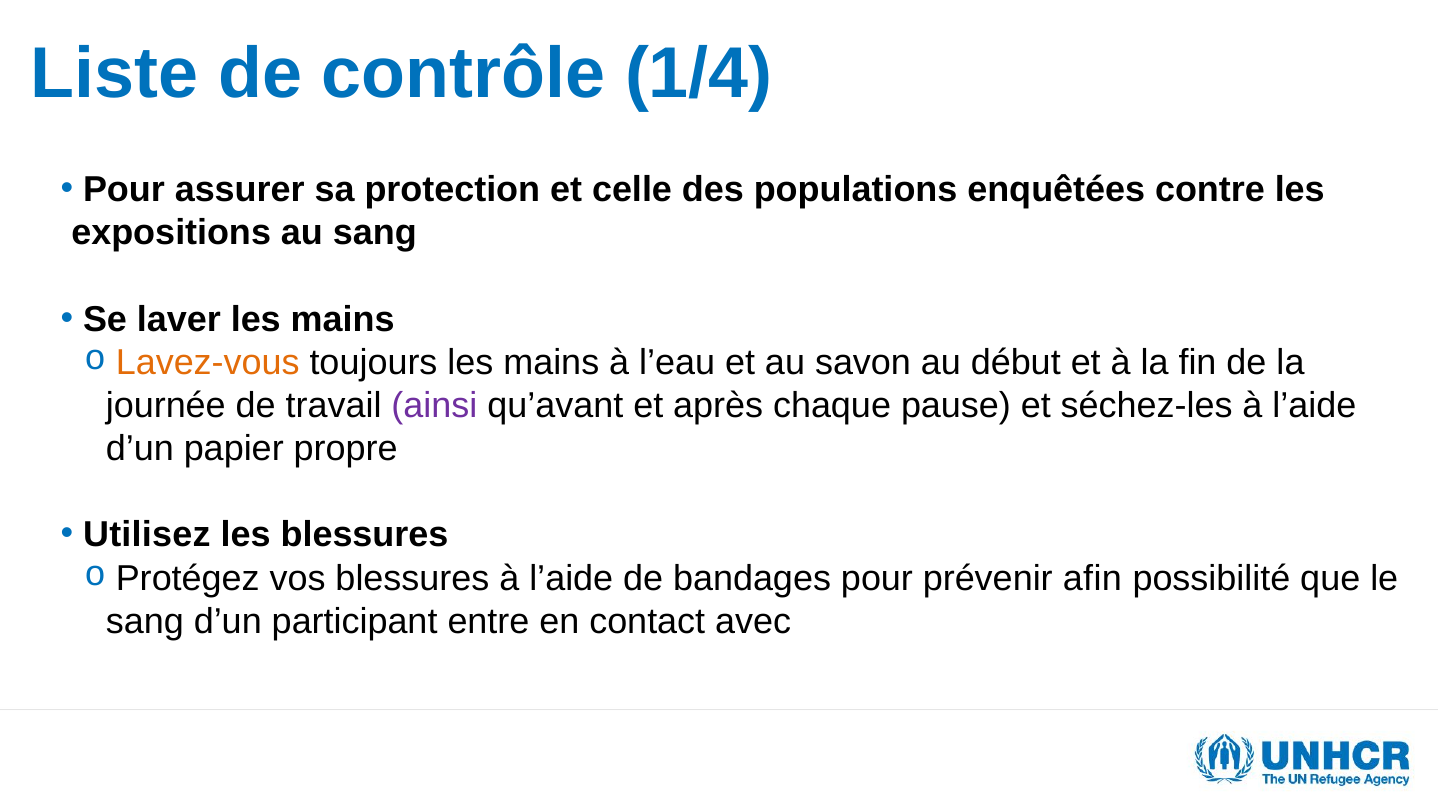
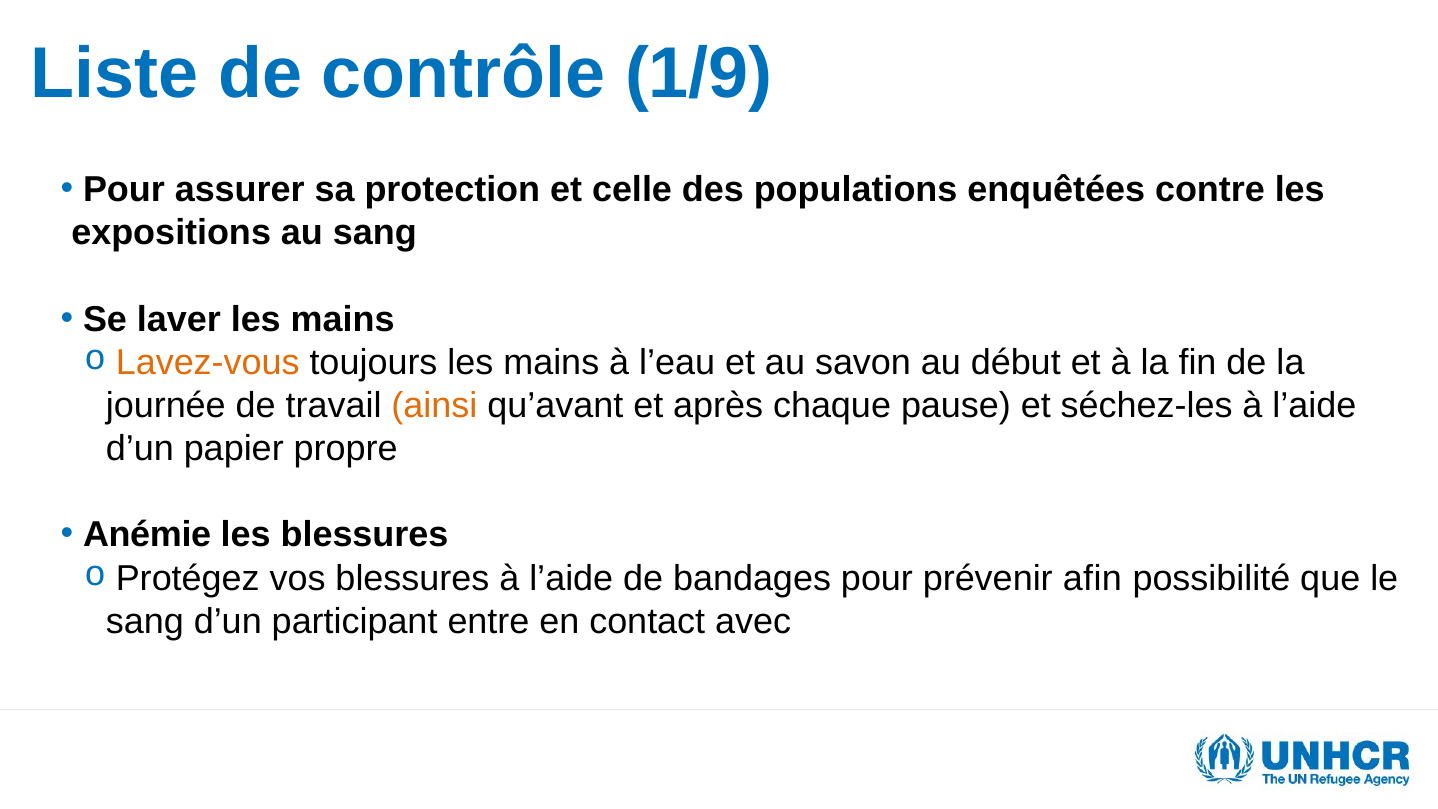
1/4: 1/4 -> 1/9 (699, 74)
ainsi colour: purple -> orange (434, 406)
Utilisez: Utilisez -> Anémie (147, 535)
